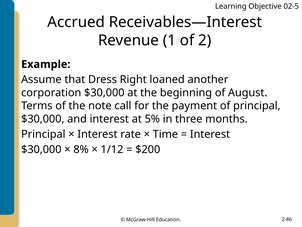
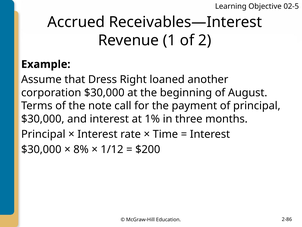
5%: 5% -> 1% (152, 119)
